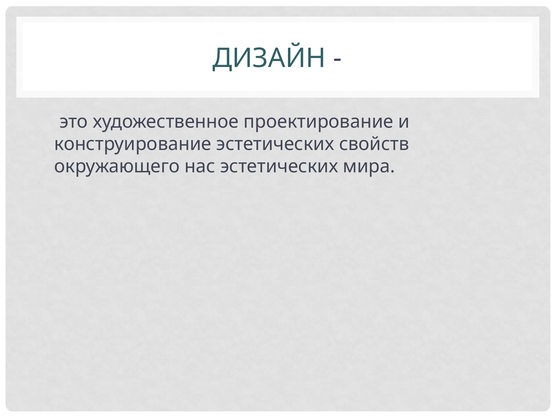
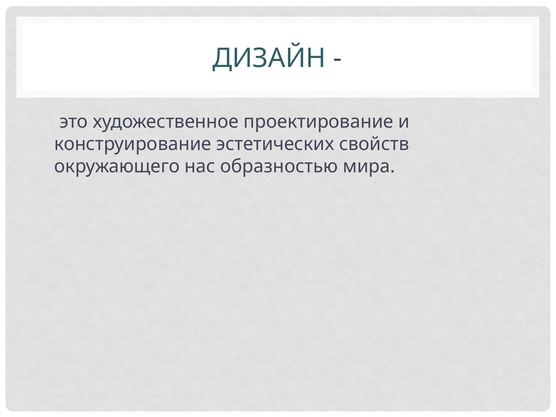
нас эстетических: эстетических -> образностью (279, 166)
